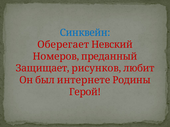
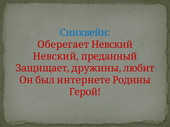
Номеров: Номеров -> Невский (56, 57)
рисунков: рисунков -> дружины (96, 68)
